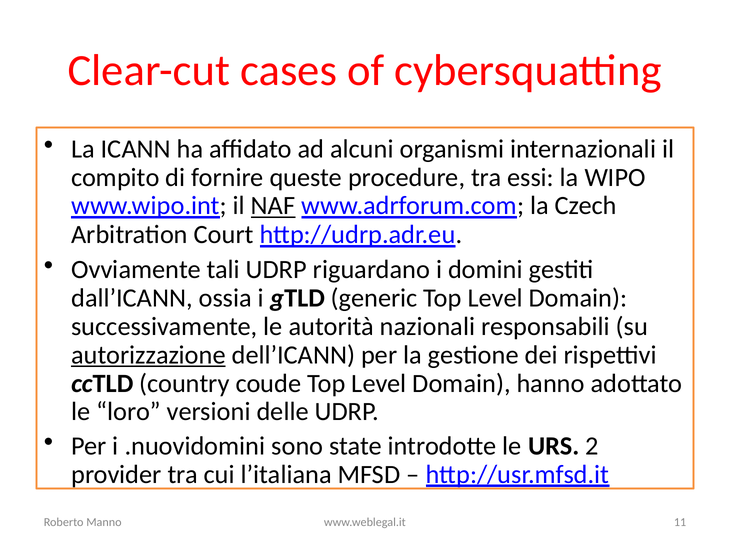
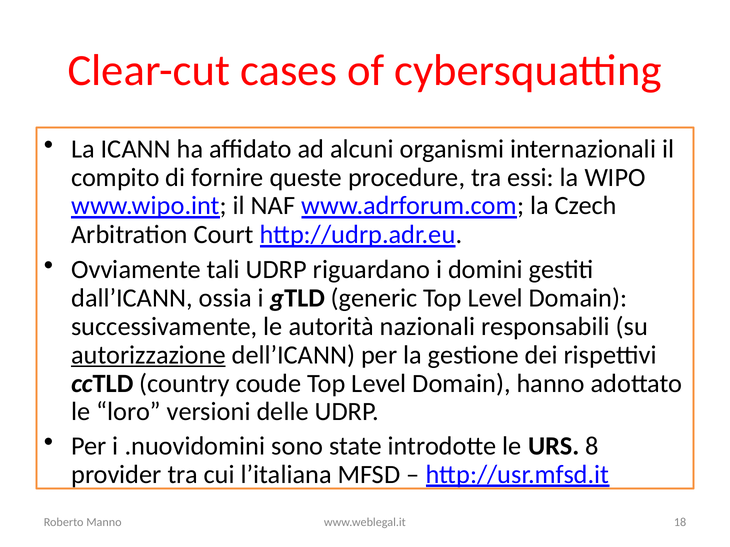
NAF underline: present -> none (273, 206)
2: 2 -> 8 (592, 446)
11: 11 -> 18 (680, 523)
